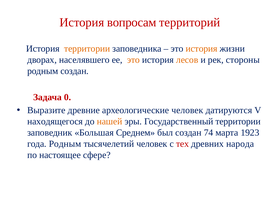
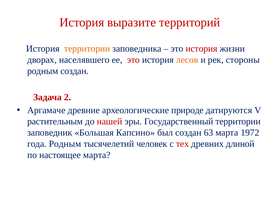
вопросам: вопросам -> выразите (132, 22)
история colour: orange -> red (202, 49)
это colour: orange -> red (133, 60)
0: 0 -> 2 (67, 97)
Выразите: Выразите -> Аргамаче (46, 110)
археологические человек: человек -> природе (187, 110)
находящегося: находящегося -> растительным (55, 121)
нашей colour: orange -> red (110, 121)
Среднем: Среднем -> Капсино (135, 133)
74: 74 -> 63 (208, 133)
1923: 1923 -> 1972 (250, 133)
народа: народа -> длиной (240, 144)
настоящее сфере: сфере -> марта (97, 155)
